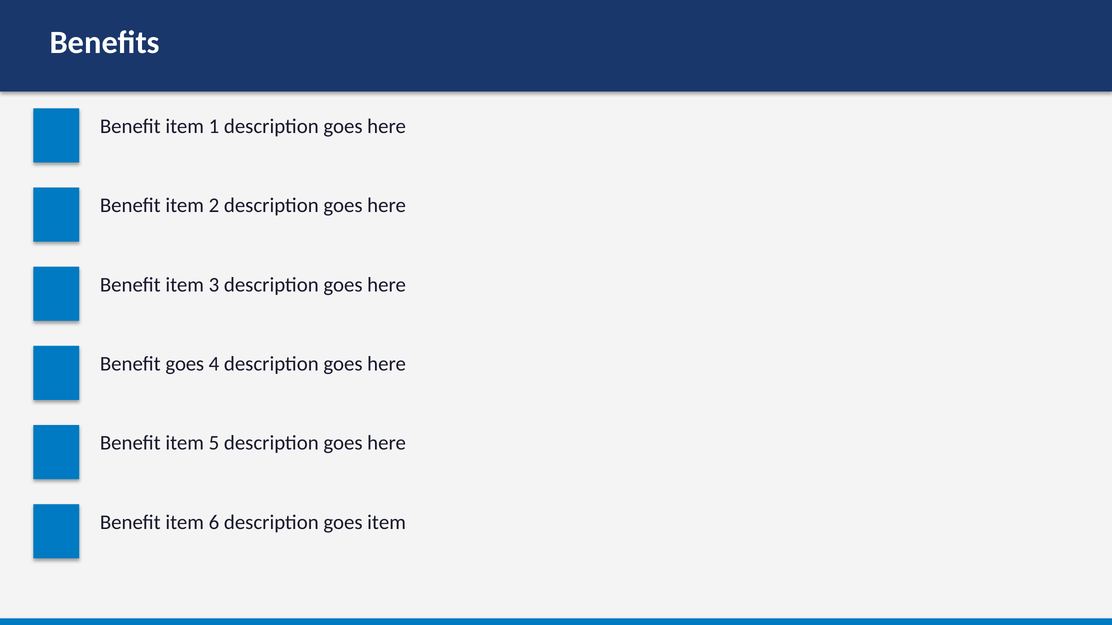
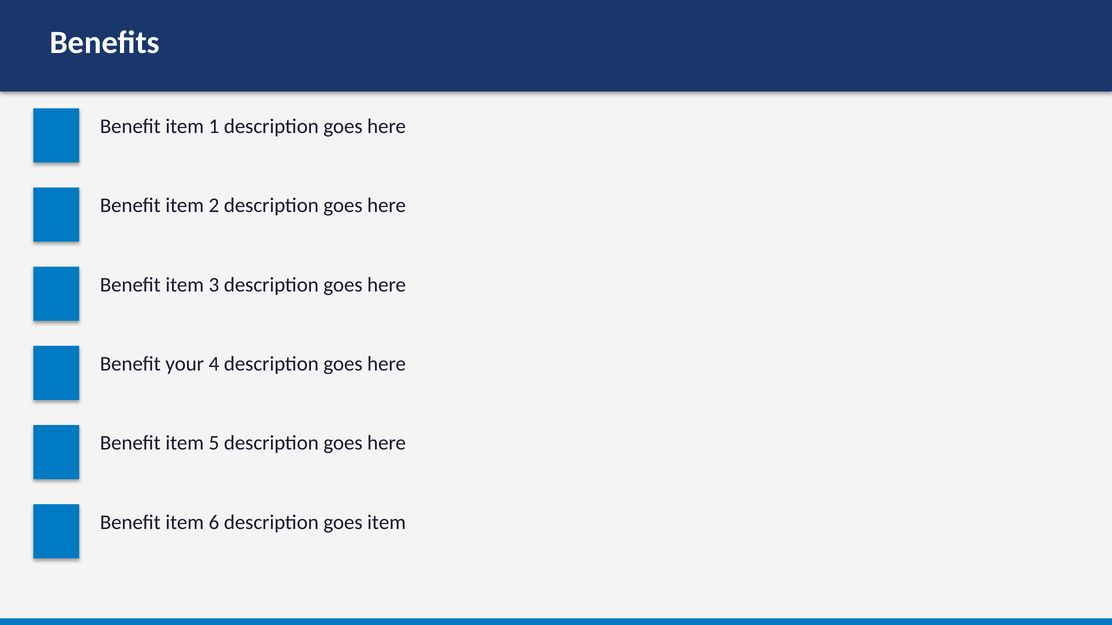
Benefit goes: goes -> your (185, 364)
